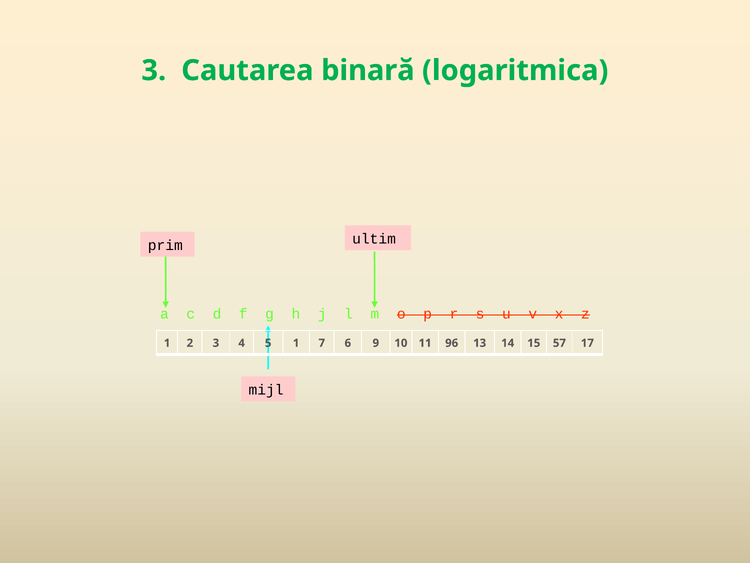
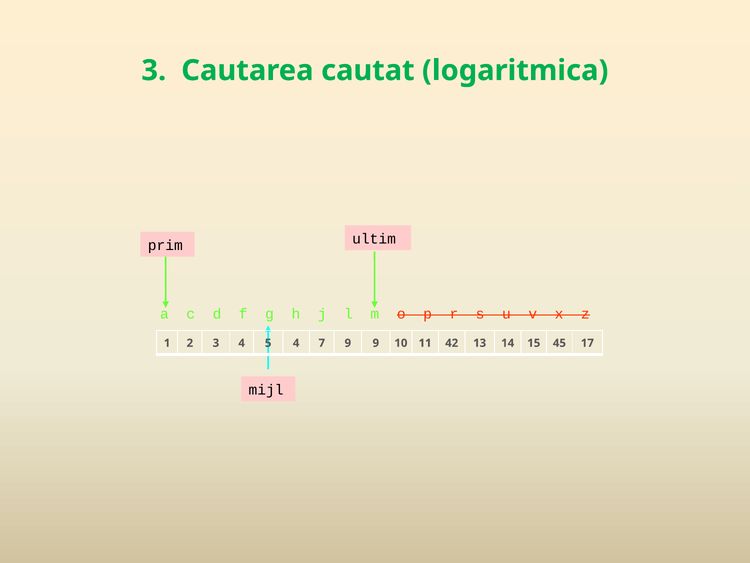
binară: binară -> cautat (368, 70)
5 1: 1 -> 4 (296, 343)
7 6: 6 -> 9 (348, 343)
96: 96 -> 42 (452, 343)
57: 57 -> 45 (559, 343)
